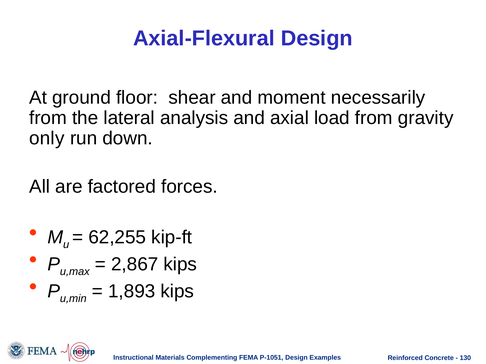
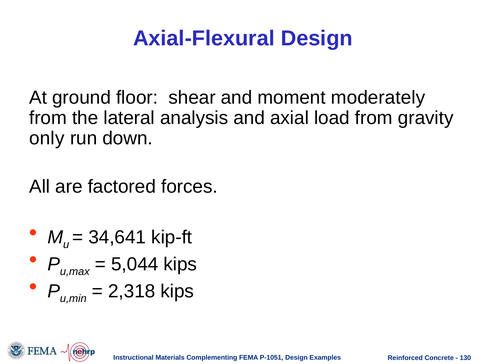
necessarily: necessarily -> moderately (378, 98)
62,255: 62,255 -> 34,641 (117, 237)
2,867: 2,867 -> 5,044 (135, 264)
1,893: 1,893 -> 2,318 (132, 292)
